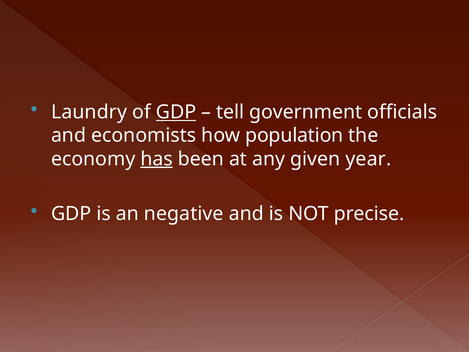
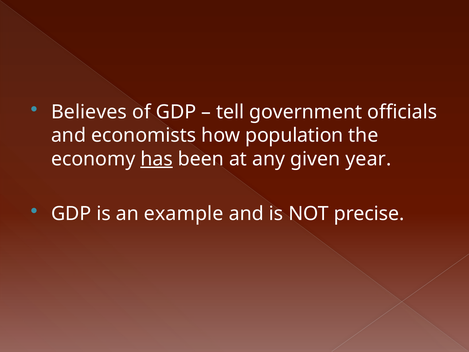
Laundry: Laundry -> Believes (89, 112)
GDP underline: present -> none (176, 112)
negative: negative -> example (184, 214)
